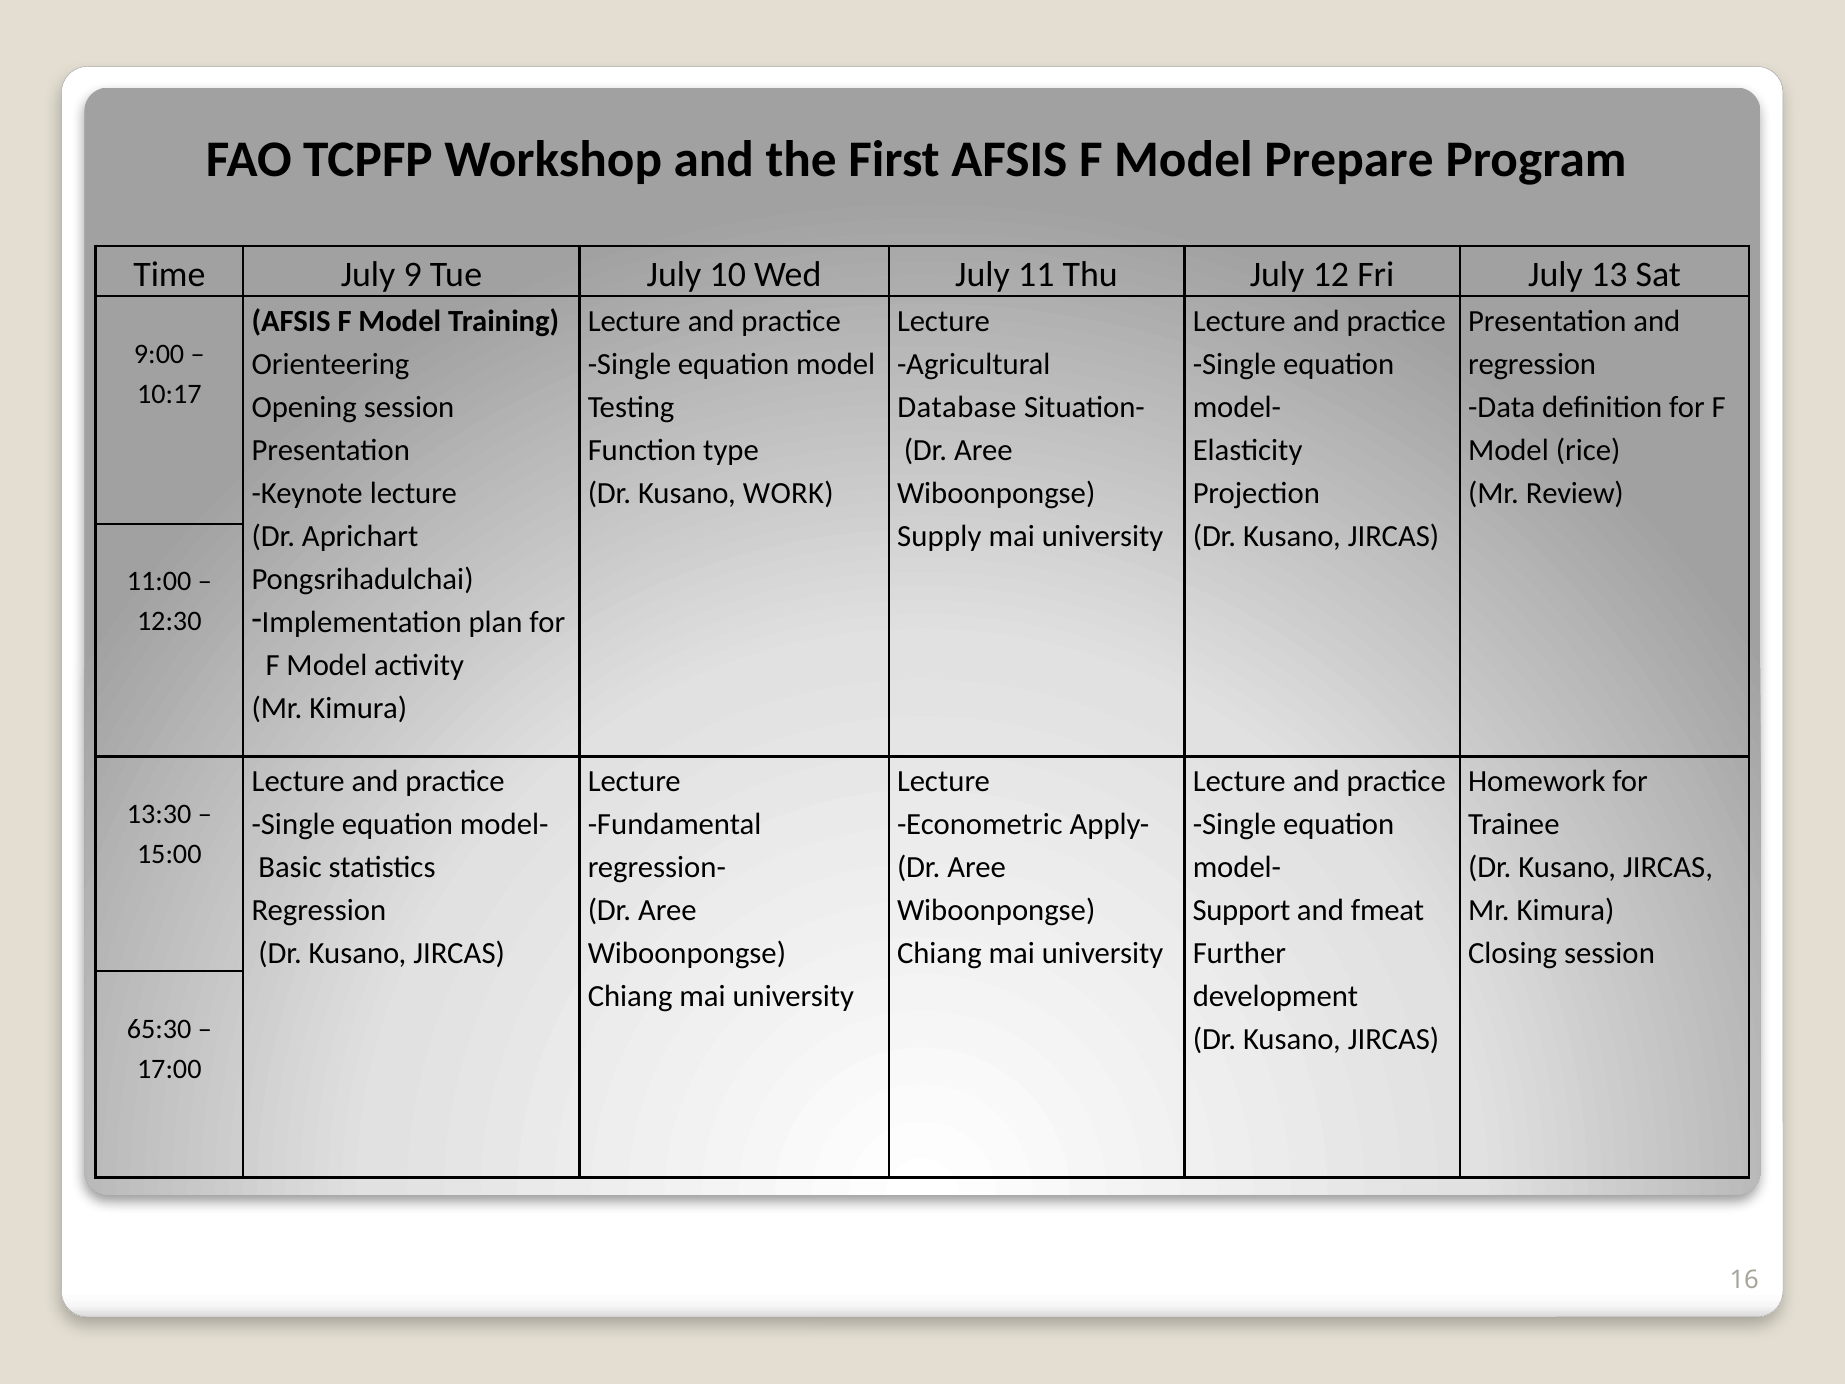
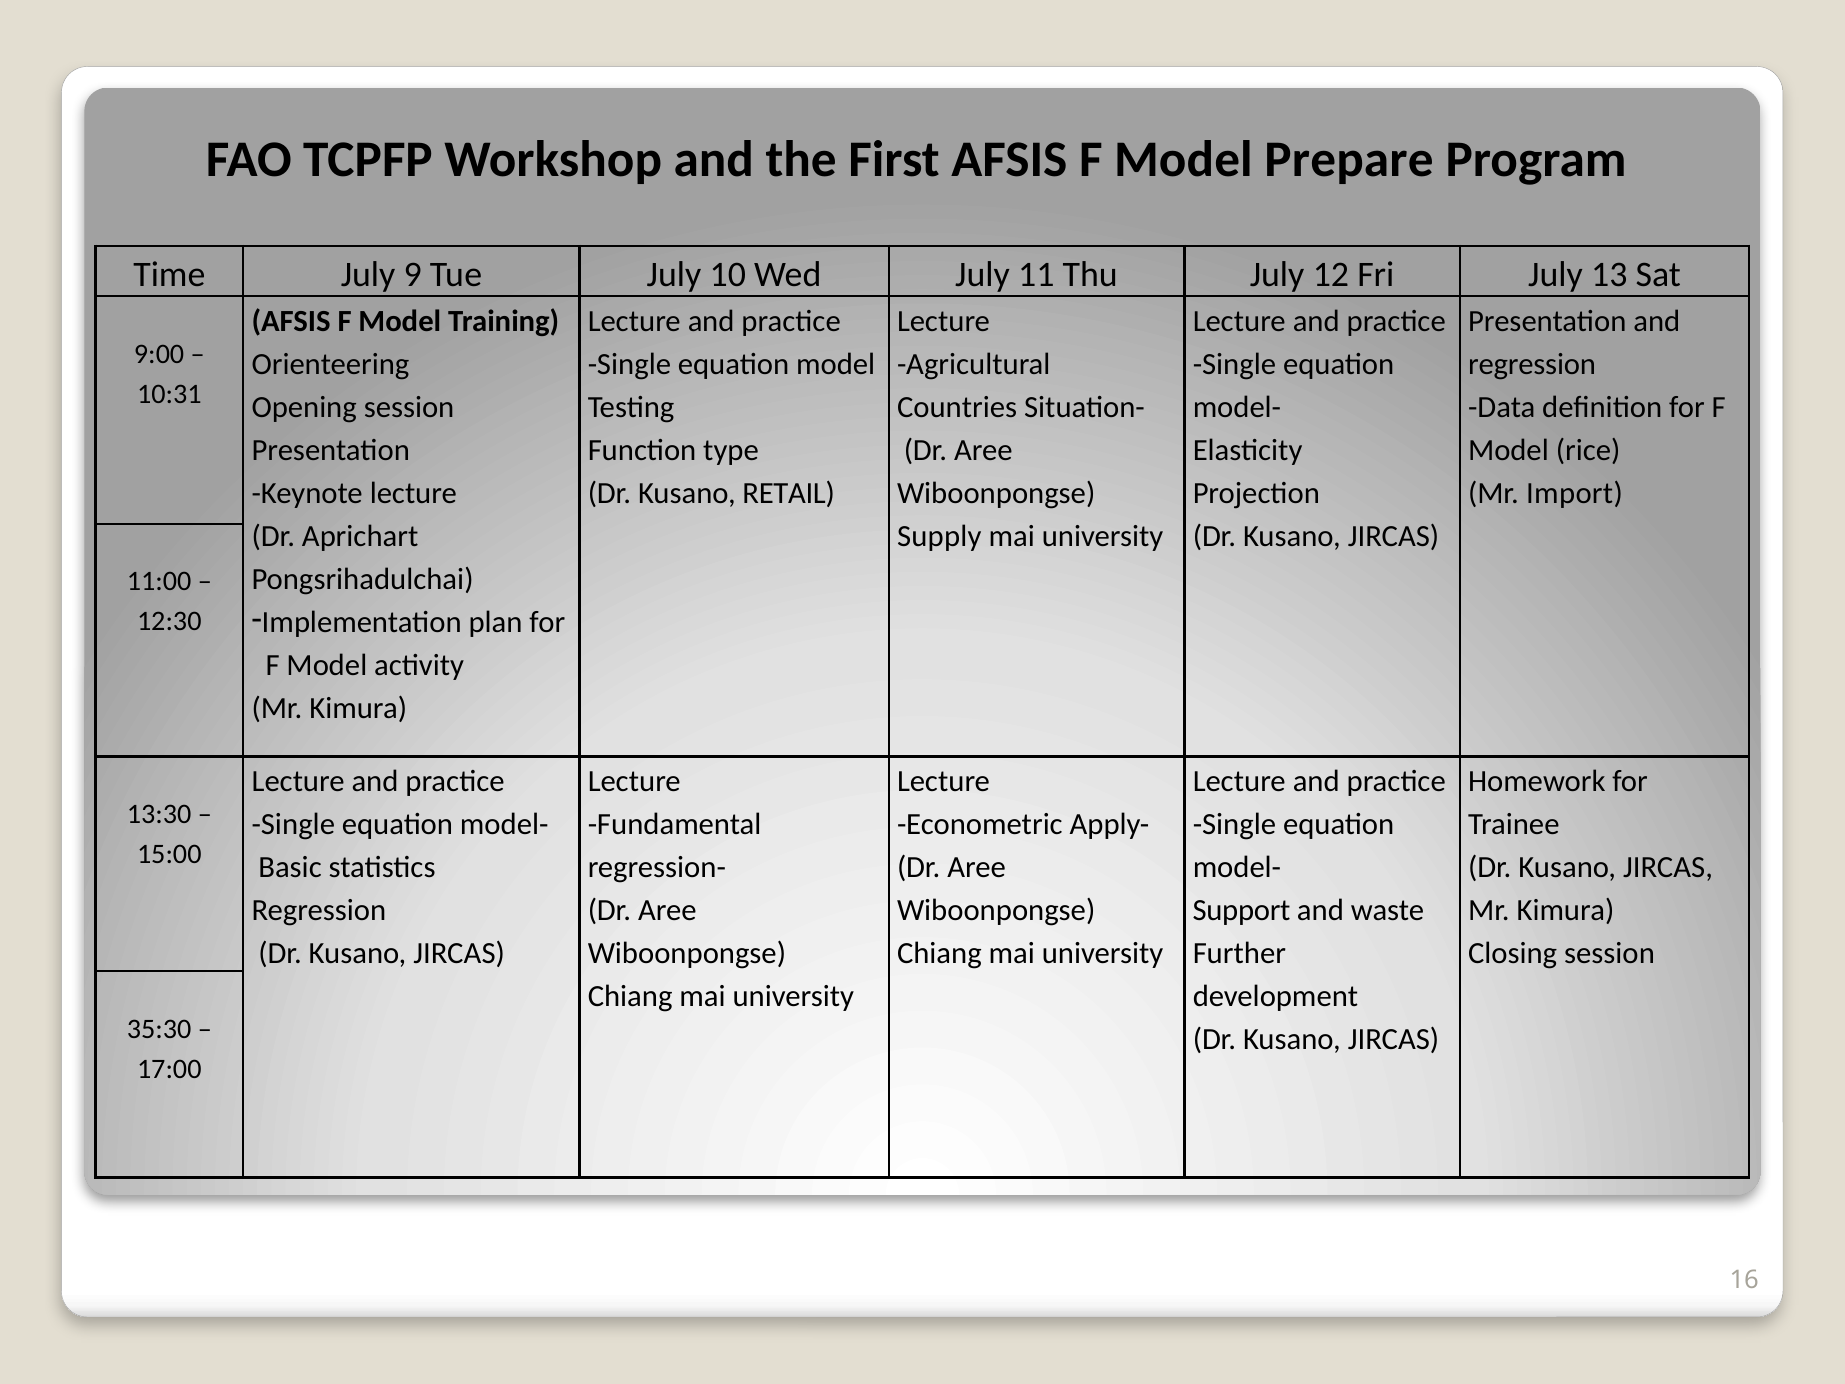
10:17: 10:17 -> 10:31 (169, 394)
Database: Database -> Countries (957, 407)
WORK: WORK -> RETAIL (789, 493)
Review: Review -> Import (1575, 493)
fmeat: fmeat -> waste (1388, 910)
65:30: 65:30 -> 35:30 (159, 1029)
